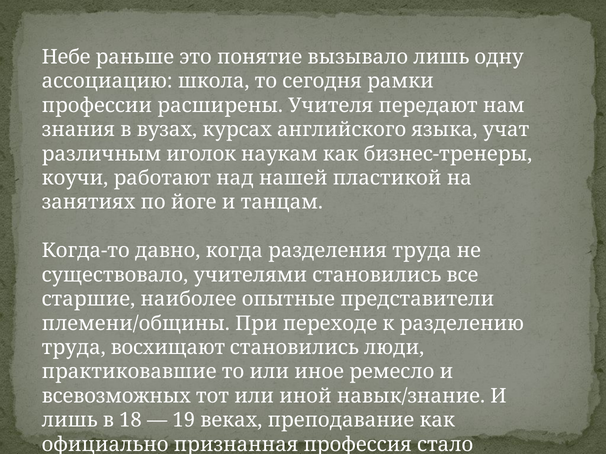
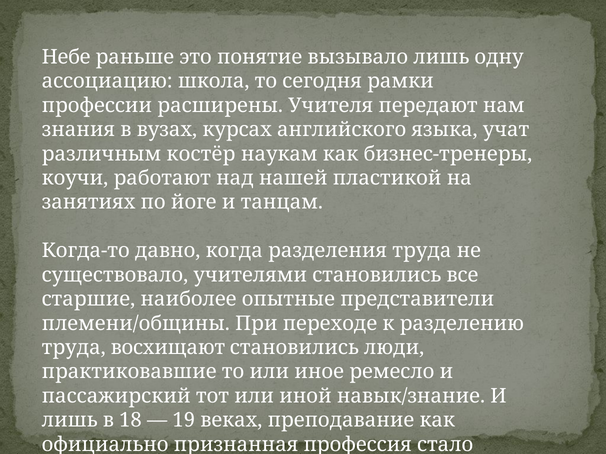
иголок: иголок -> костёр (201, 154)
всевозможных: всевозможных -> пассажирский (116, 396)
